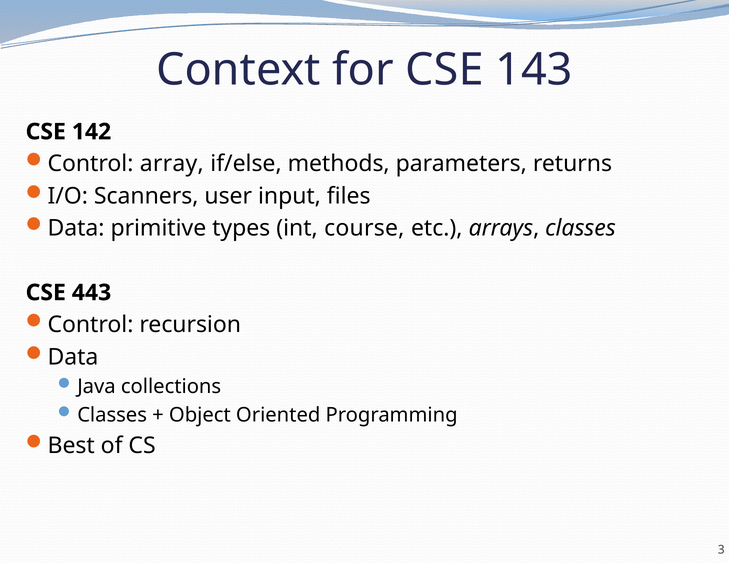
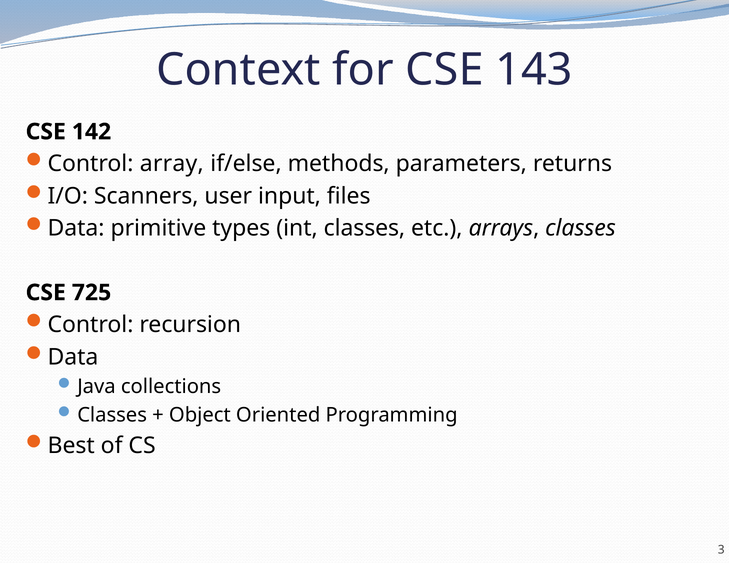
int course: course -> classes (364, 228)
443: 443 -> 725 (92, 293)
